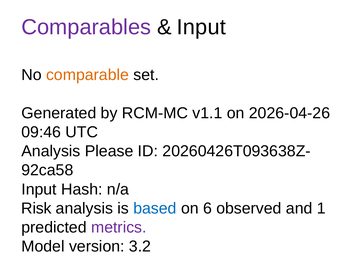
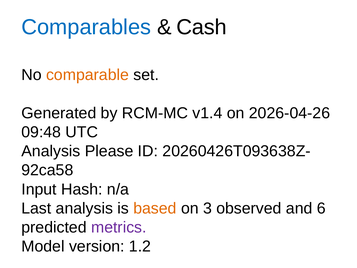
Comparables colour: purple -> blue (86, 27)
Input: Input -> Cash (202, 27)
v1.1: v1.1 -> v1.4 (207, 113)
09:46: 09:46 -> 09:48 (41, 132)
Risk: Risk -> Last (36, 208)
based colour: blue -> orange (155, 208)
6: 6 -> 3 (207, 208)
1: 1 -> 6 (321, 208)
3.2: 3.2 -> 1.2 (140, 246)
